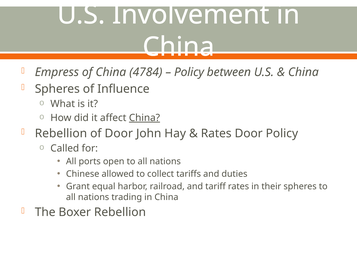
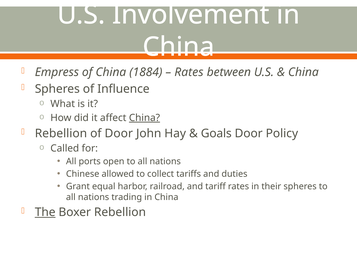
4784: 4784 -> 1884 (146, 72)
Policy: Policy -> Rates (189, 72)
Rates: Rates -> Goals (216, 133)
The underline: none -> present (45, 212)
